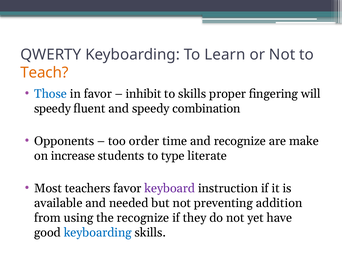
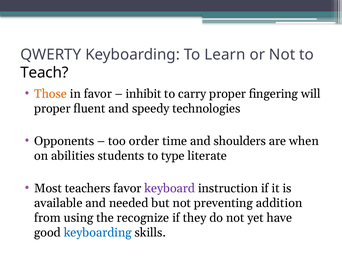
Teach colour: orange -> black (44, 73)
Those colour: blue -> orange (51, 94)
to skills: skills -> carry (192, 94)
speedy: speedy -> proper (52, 109)
combination: combination -> technologies (206, 109)
and recognize: recognize -> shoulders (240, 141)
make: make -> when (304, 141)
increase: increase -> abilities (73, 156)
